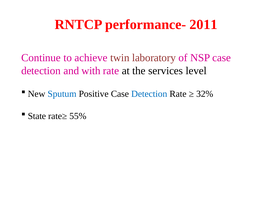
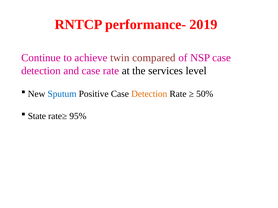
2011: 2011 -> 2019 (203, 25)
laboratory: laboratory -> compared (154, 58)
and with: with -> case (91, 71)
Detection colour: blue -> orange (149, 94)
32%: 32% -> 50% (205, 94)
55%: 55% -> 95% (78, 116)
